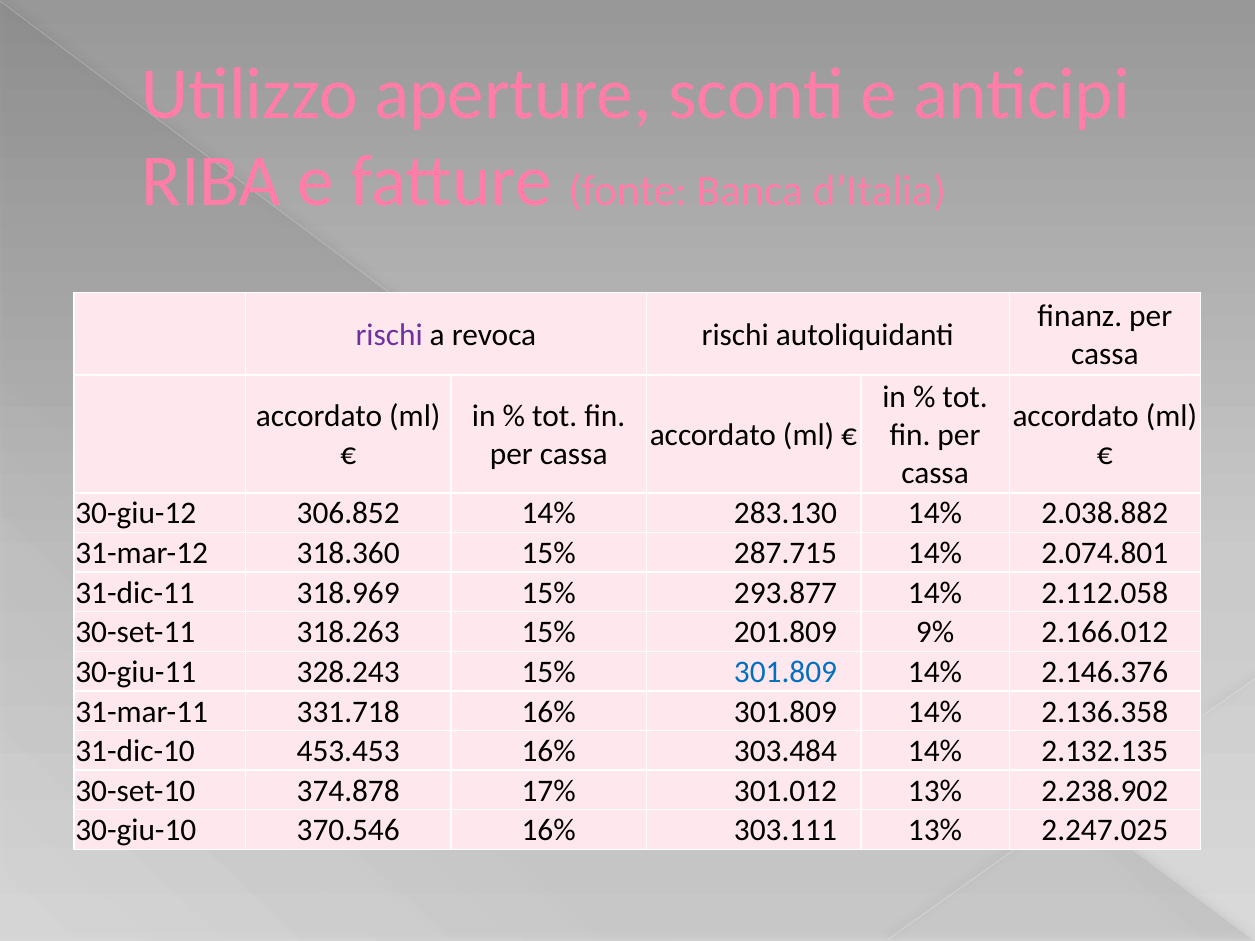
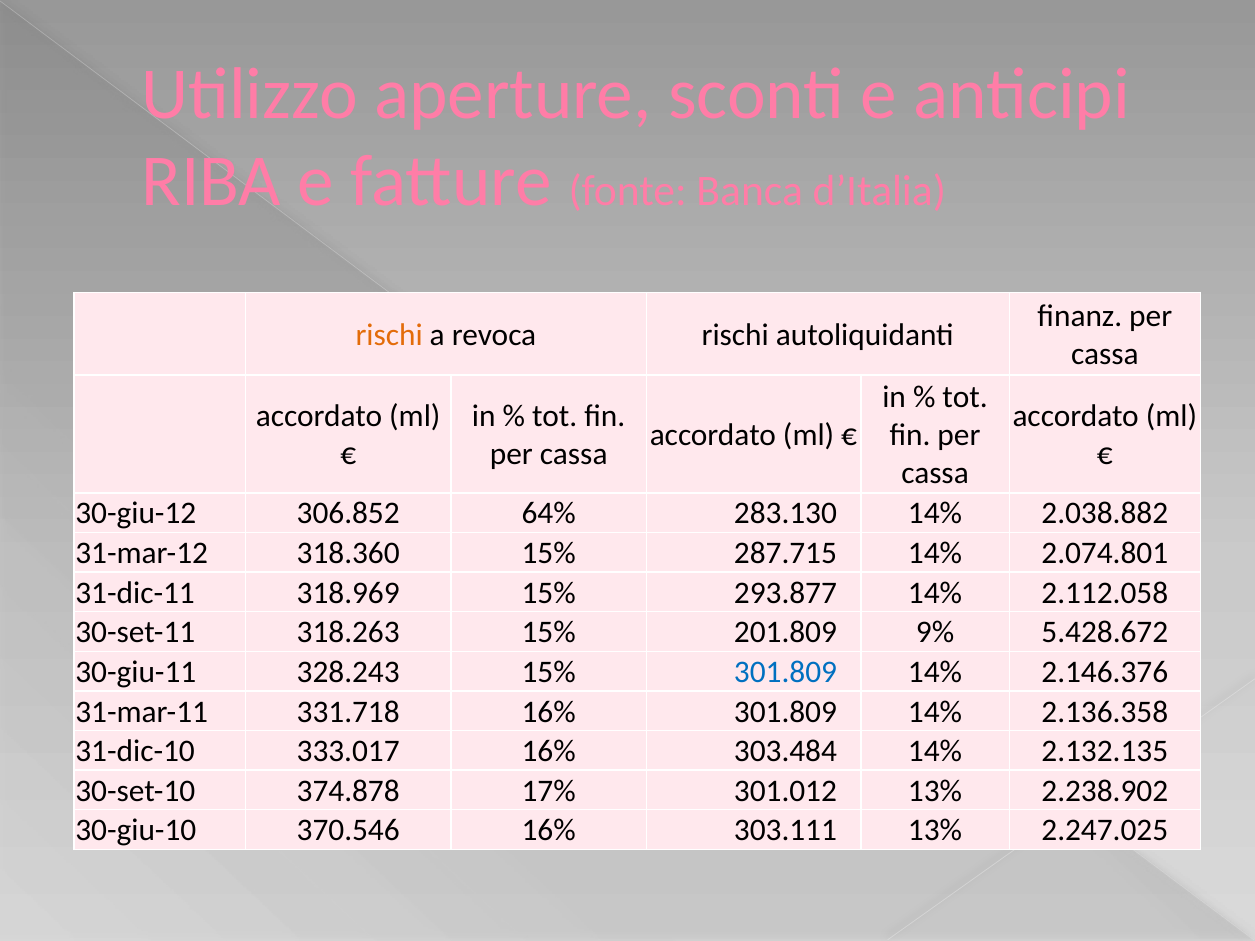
rischi colour: purple -> orange (389, 335)
306.852 14%: 14% -> 64% (549, 514)
2.166.012: 2.166.012 -> 5.428.672 (1105, 633)
453.453: 453.453 -> 333.017 (348, 752)
